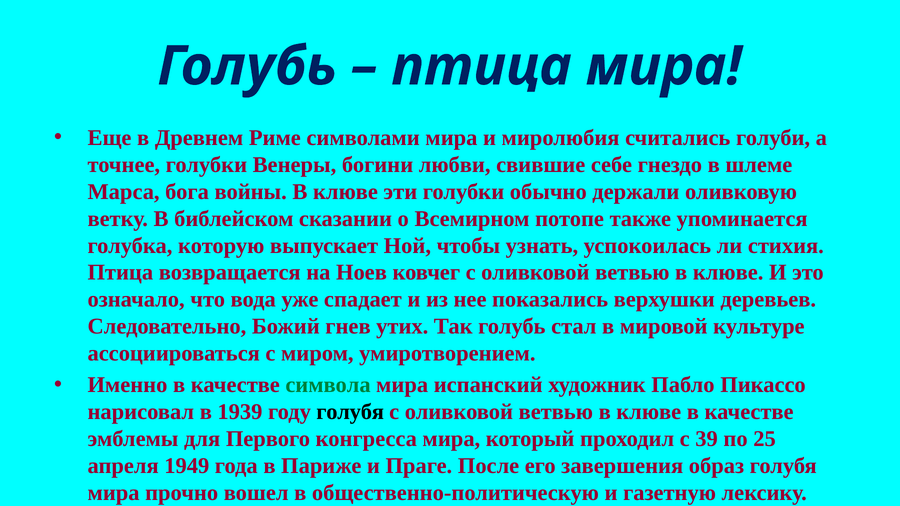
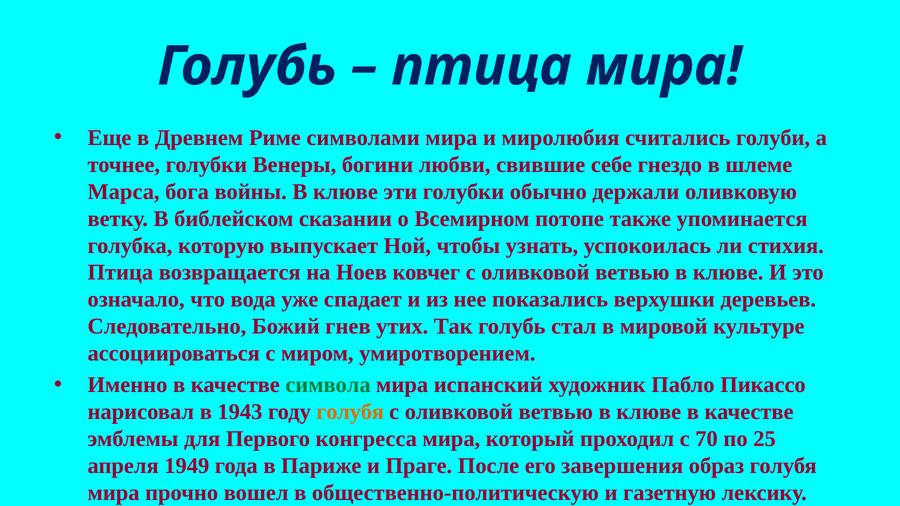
1939: 1939 -> 1943 (240, 412)
голубя colour: black -> orange (350, 412)
39: 39 -> 70 (707, 439)
